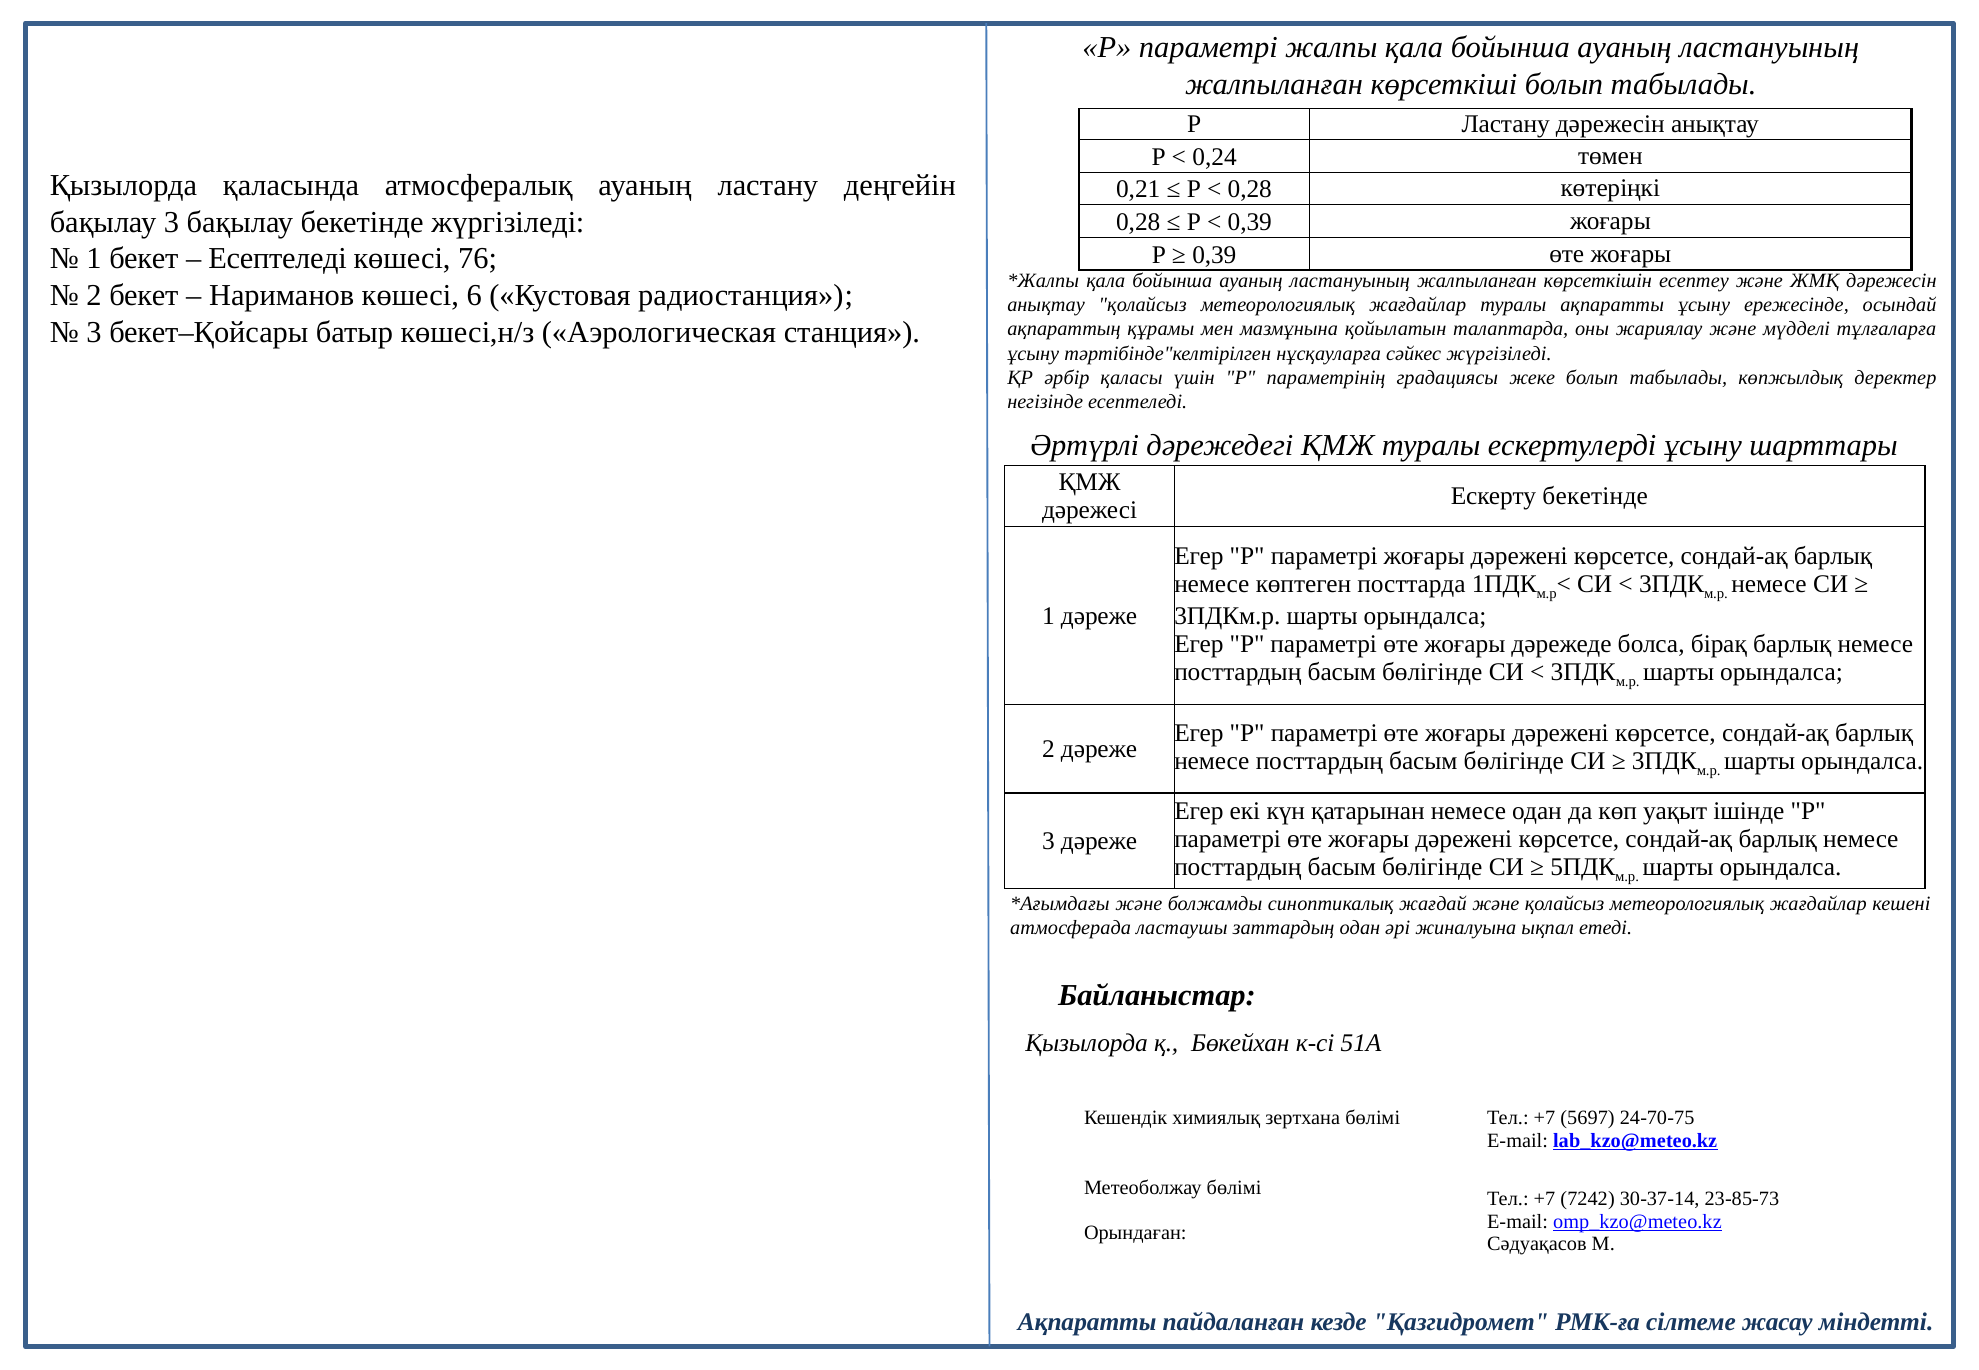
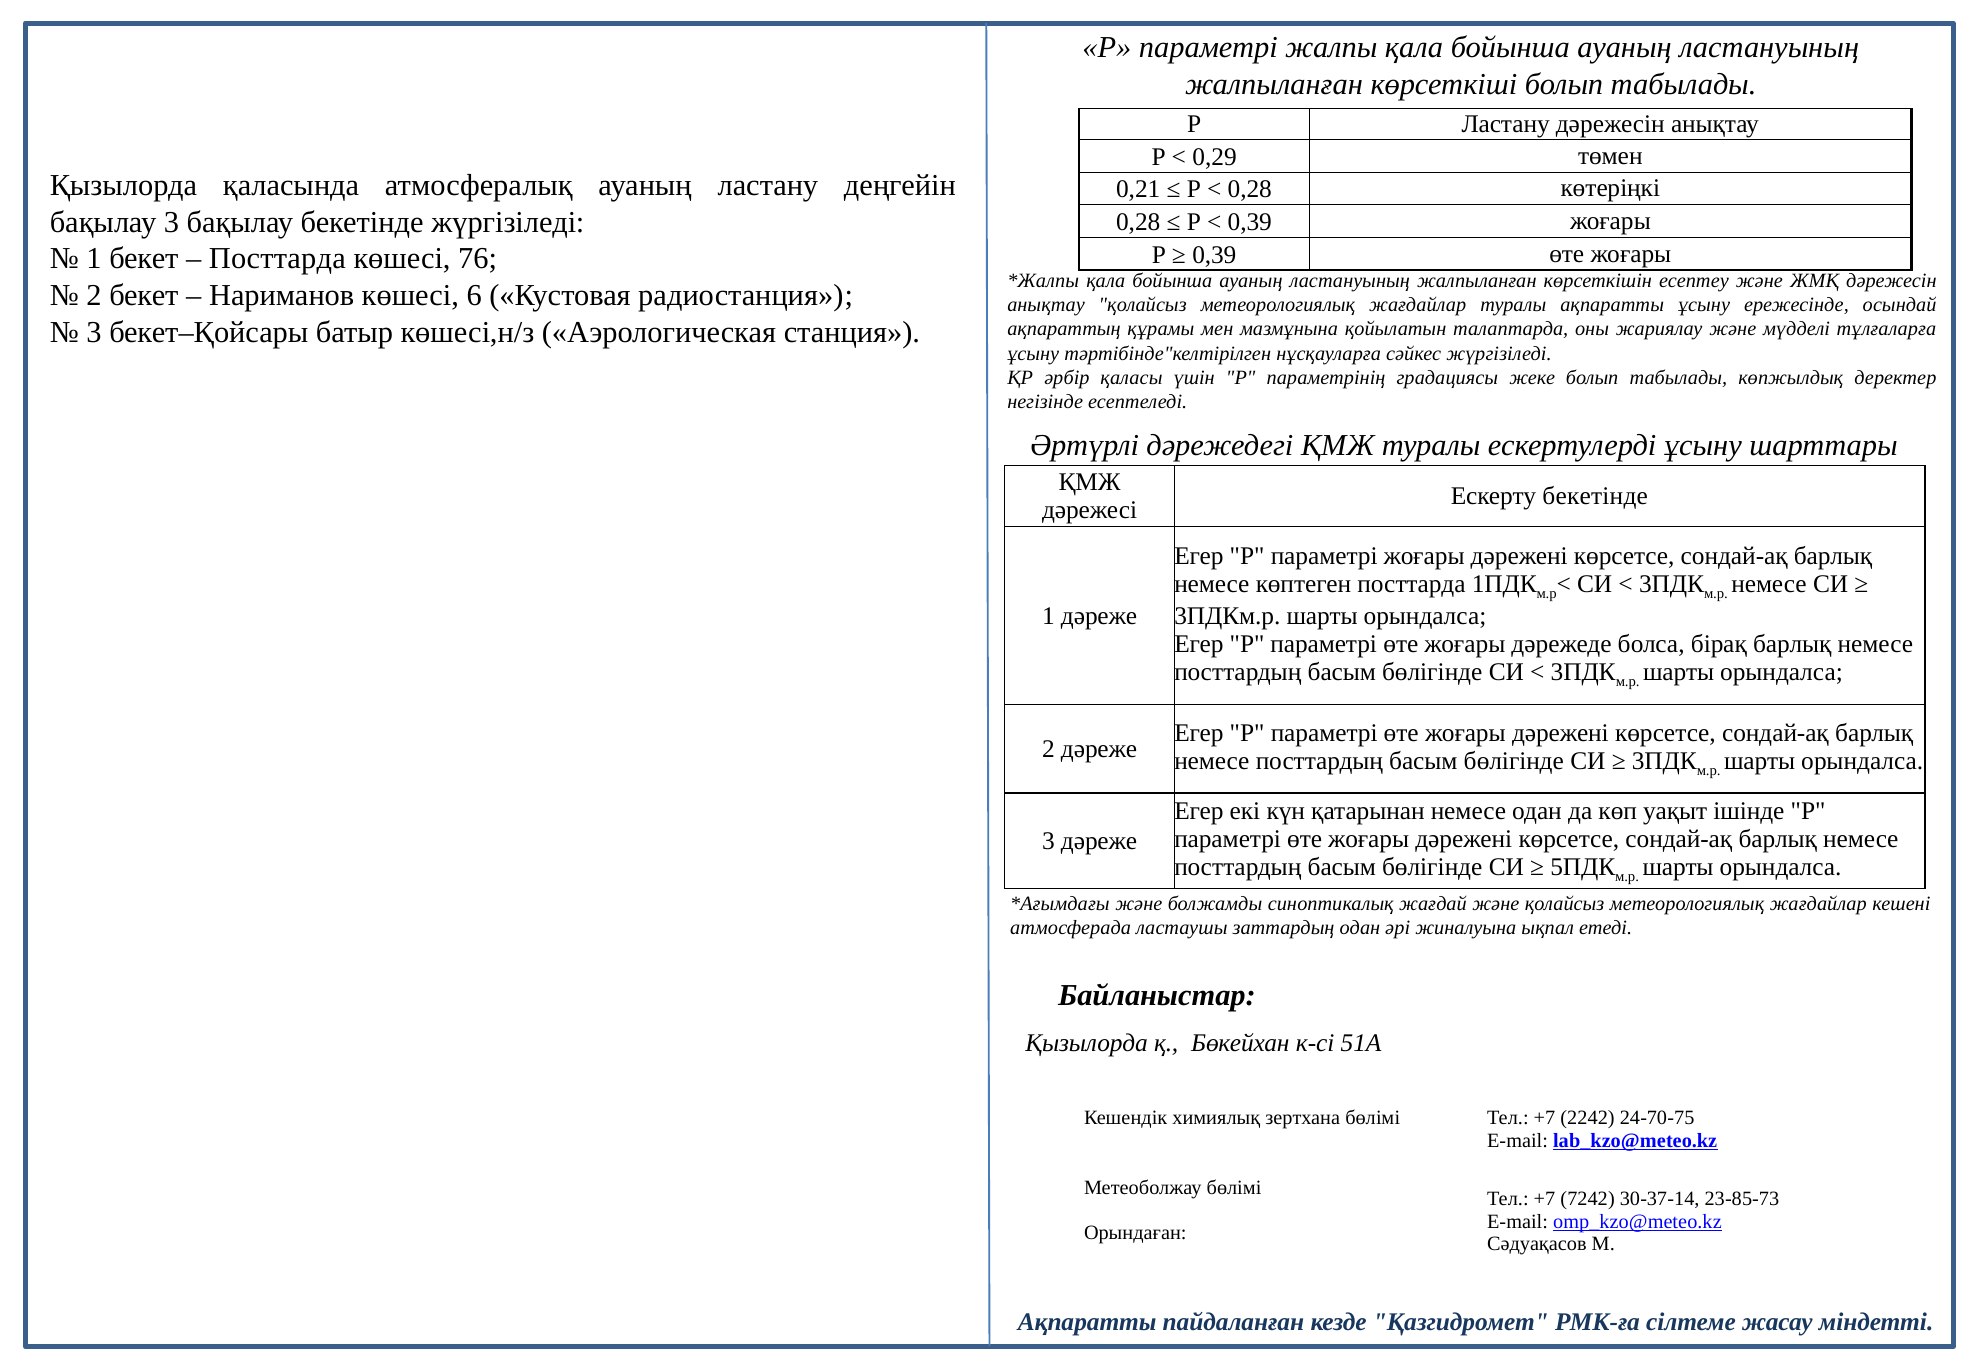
0,24: 0,24 -> 0,29 (1215, 157)
Есептеледі: Есептеледі -> Посттарда (277, 259)
5697: 5697 -> 2242 (1588, 1118)
